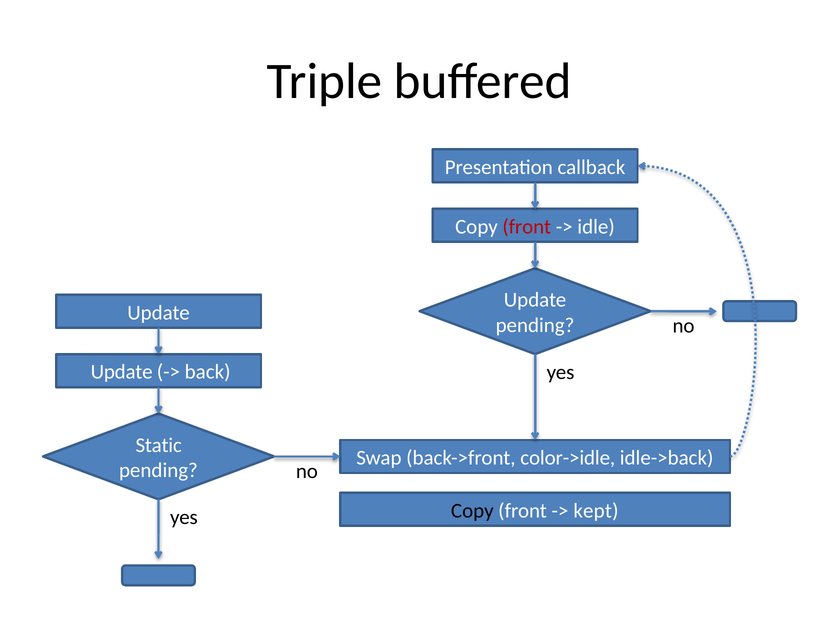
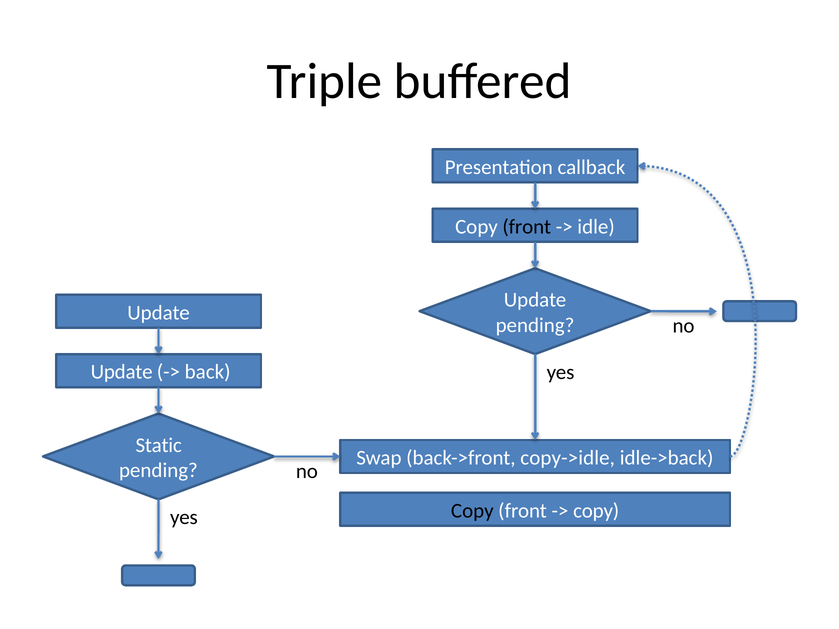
front colour: red -> black (527, 227)
color->idle: color->idle -> copy->idle (568, 458)
kept: kept -> copy (596, 511)
